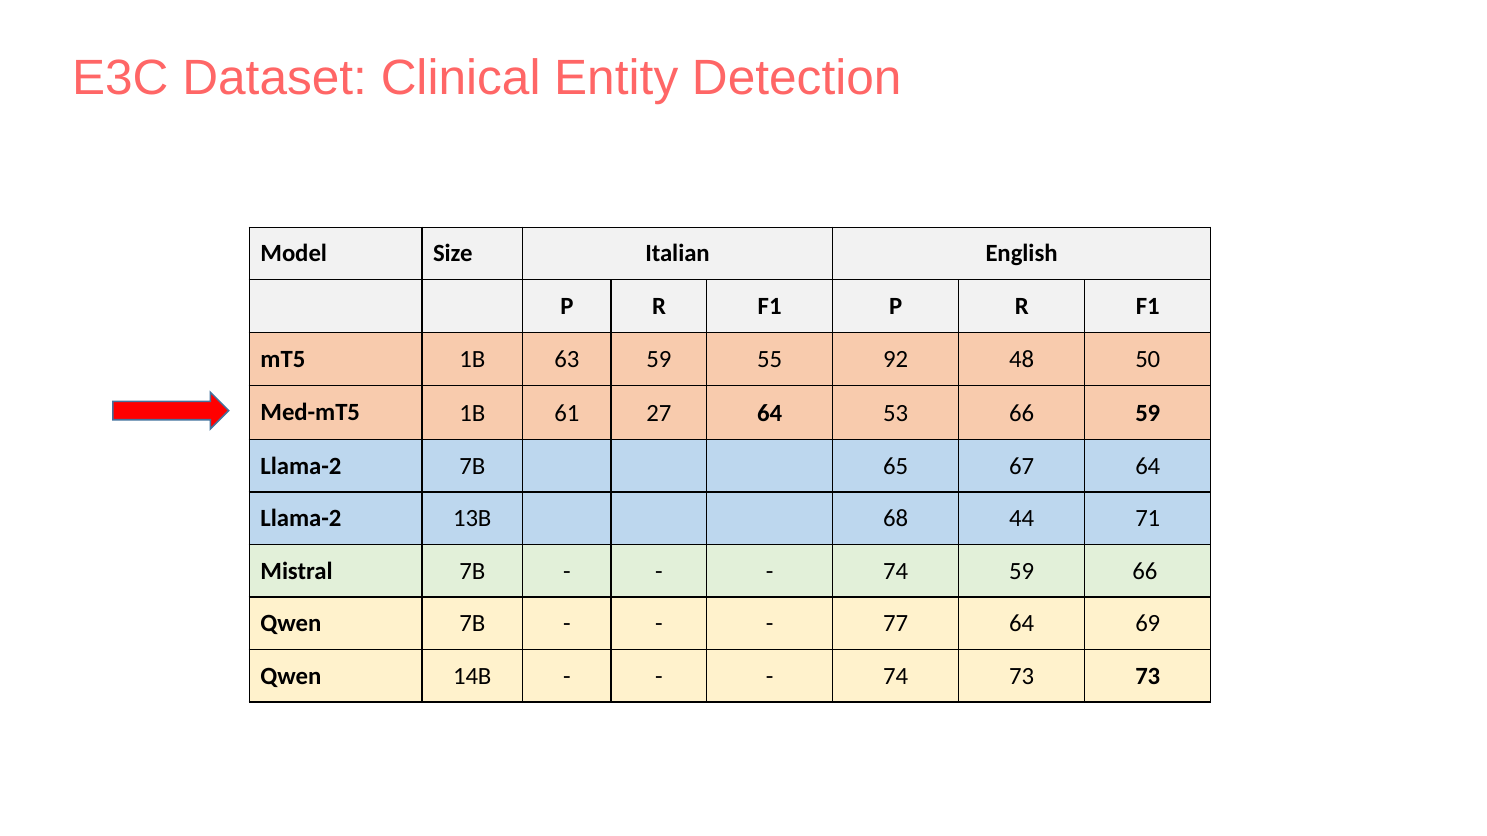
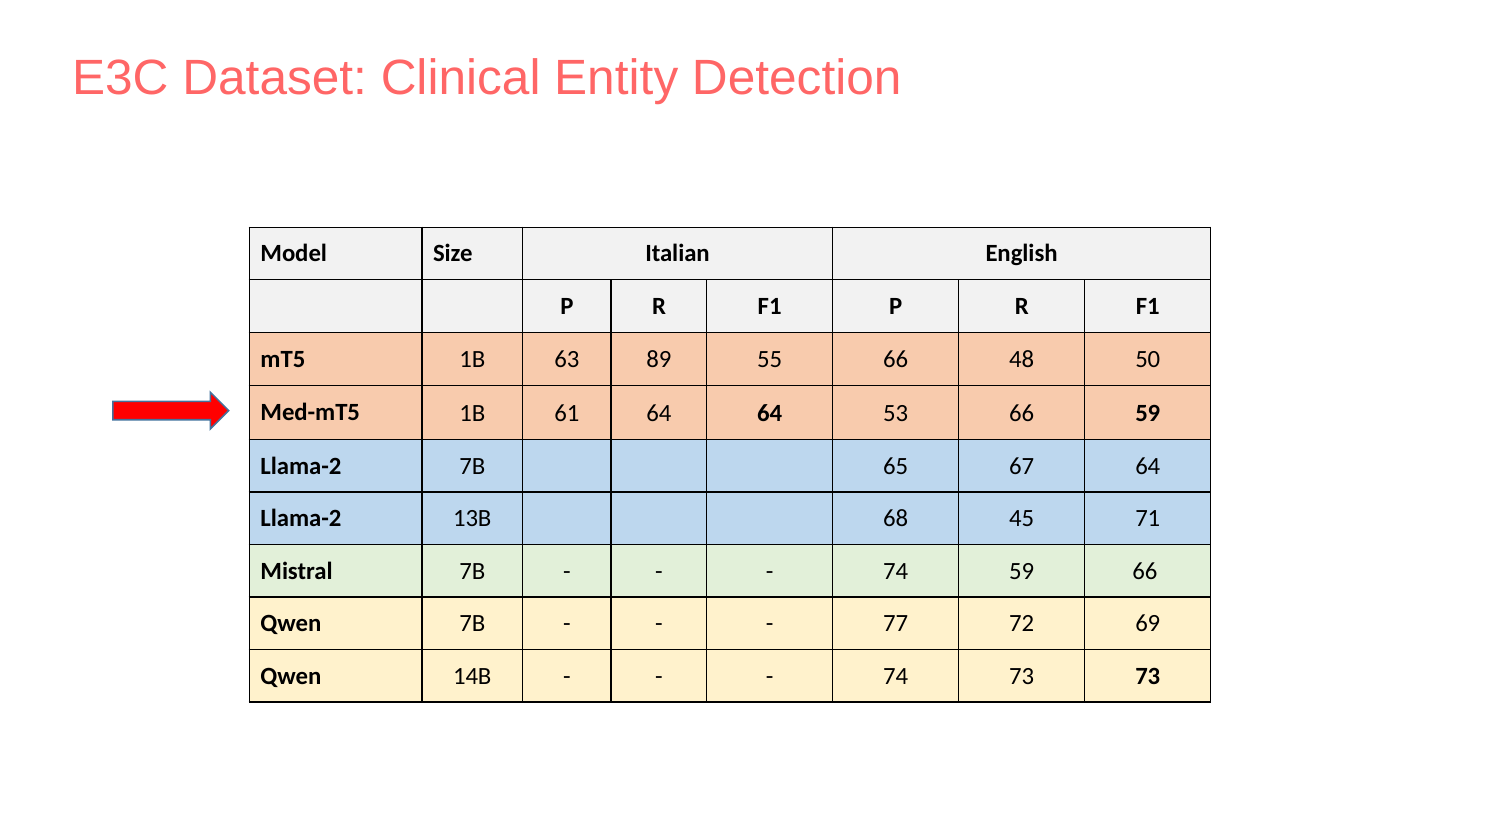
63 59: 59 -> 89 (659, 360)
55 92: 92 -> 66 (896, 360)
61 27: 27 -> 64 (659, 413)
44: 44 -> 45 (1022, 519)
77 64: 64 -> 72 (1022, 624)
